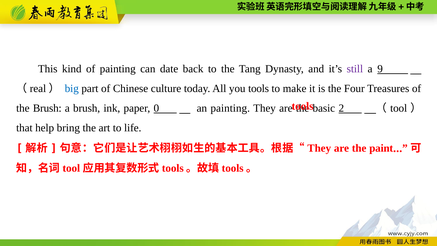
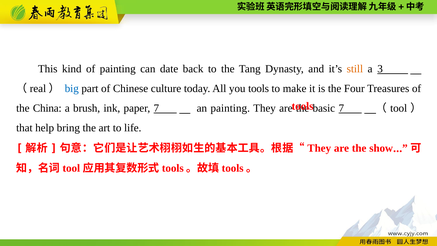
still colour: purple -> orange (355, 69)
9: 9 -> 3 (380, 69)
the Brush: Brush -> China (47, 108)
paper 0: 0 -> 7 (156, 108)
basic 2: 2 -> 7 (341, 108)
paint: paint -> show (381, 148)
